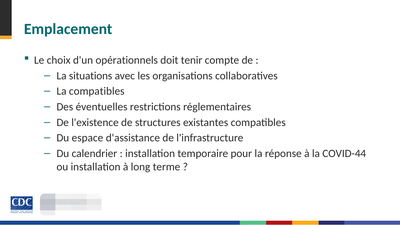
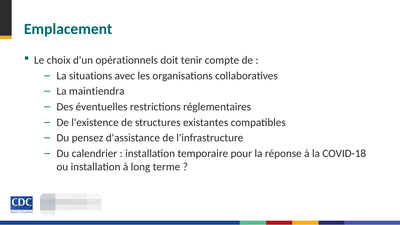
La compatibles: compatibles -> maintiendra (97, 91)
espace: espace -> pensez (87, 138)
COVID-44: COVID-44 -> COVID-18 (344, 153)
